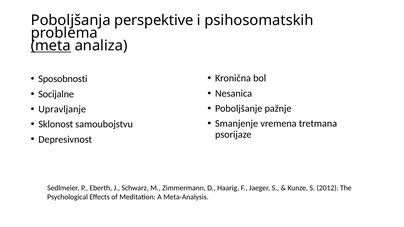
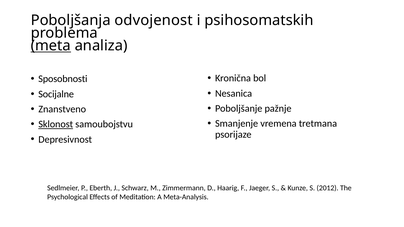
perspektive: perspektive -> odvojenost (154, 20)
Upravljanje: Upravljanje -> Znanstveno (62, 109)
Sklonost underline: none -> present (56, 124)
